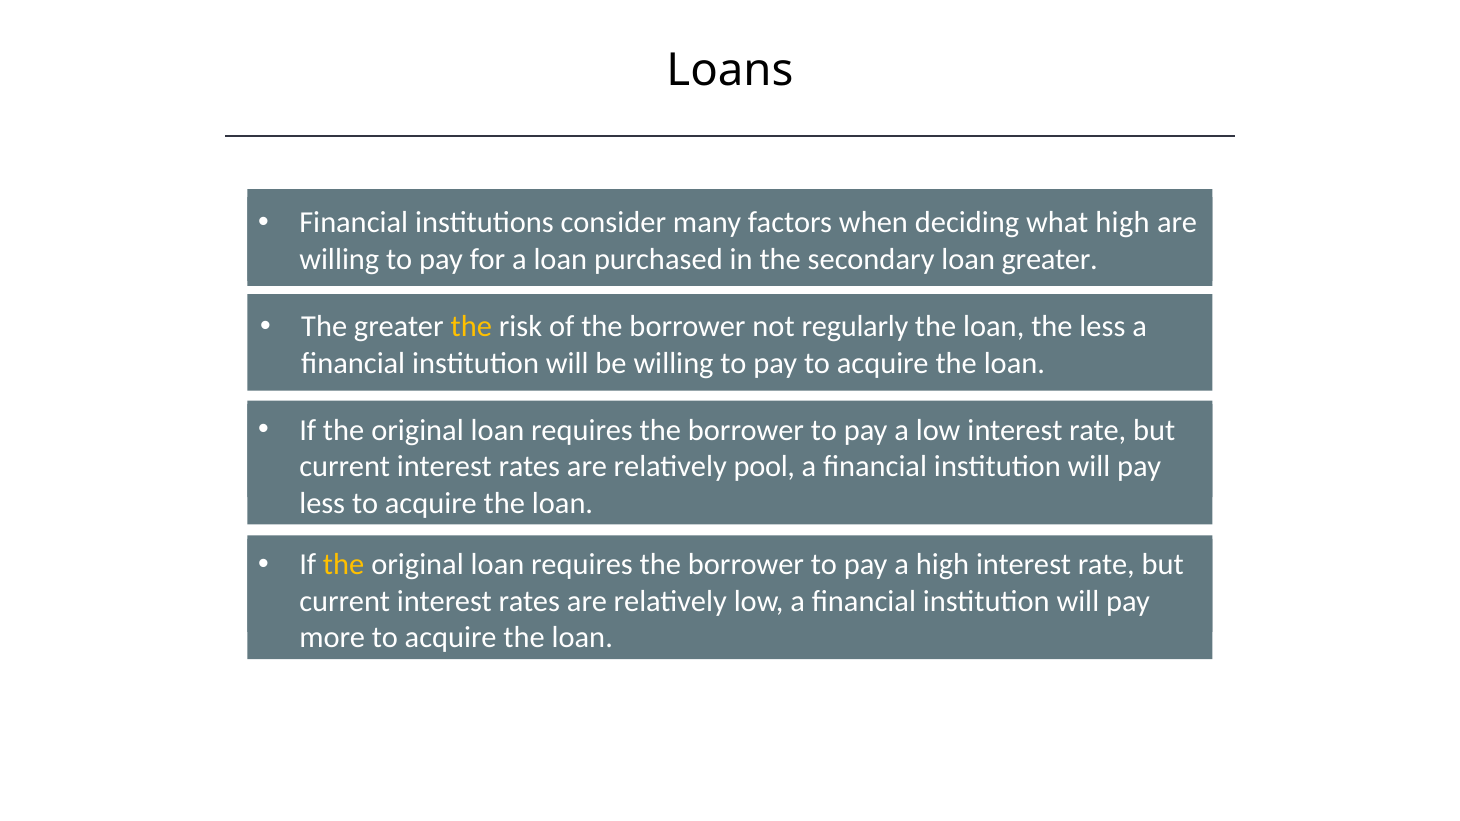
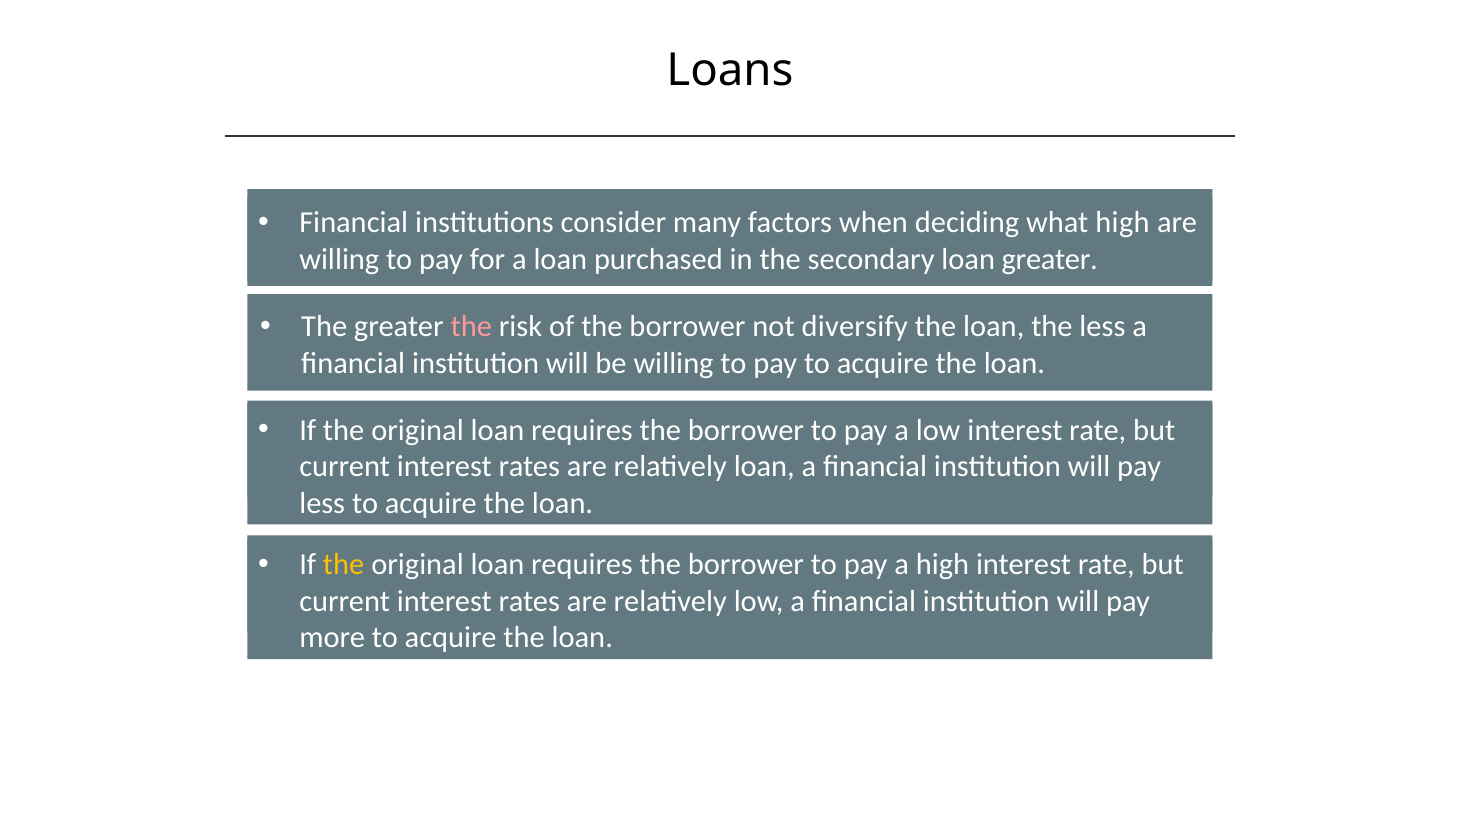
the colour: yellow -> pink (471, 327)
regularly: regularly -> diversify (855, 327)
relatively pool: pool -> loan (764, 467)
